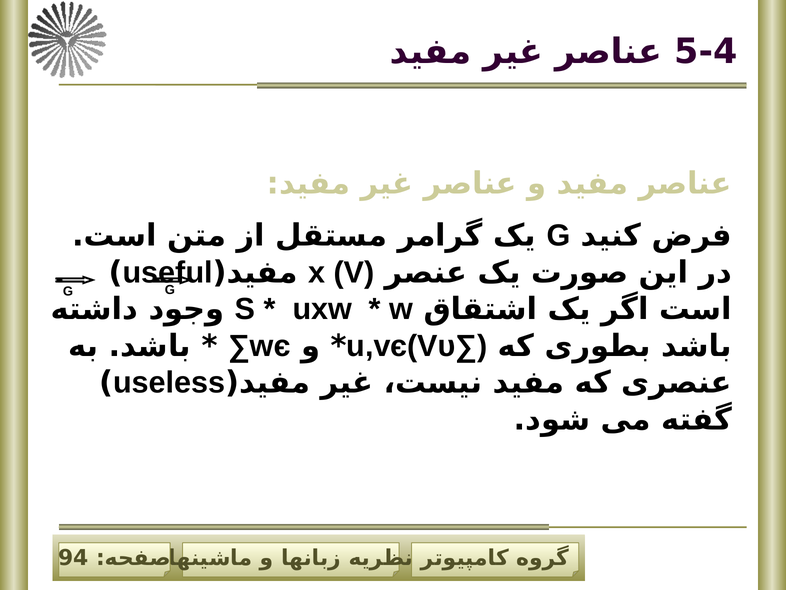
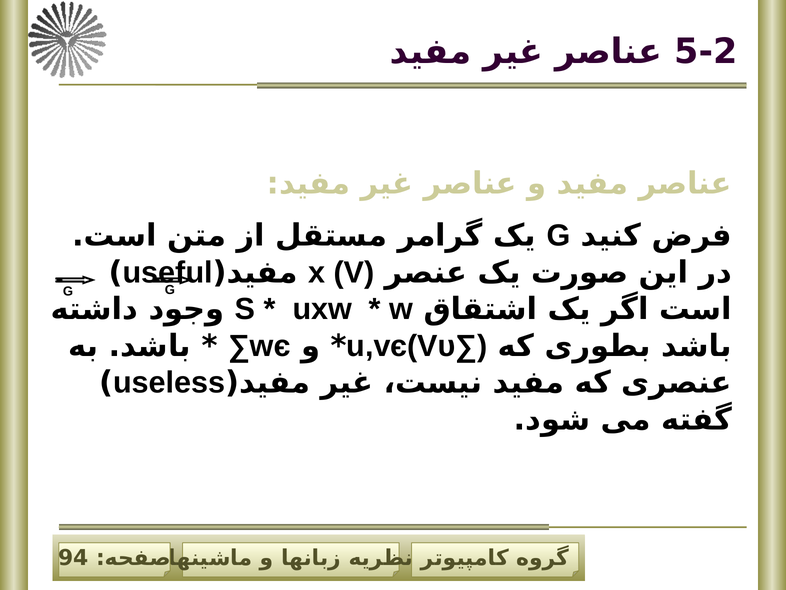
5-4: 5-4 -> 5-2 (706, 52)
